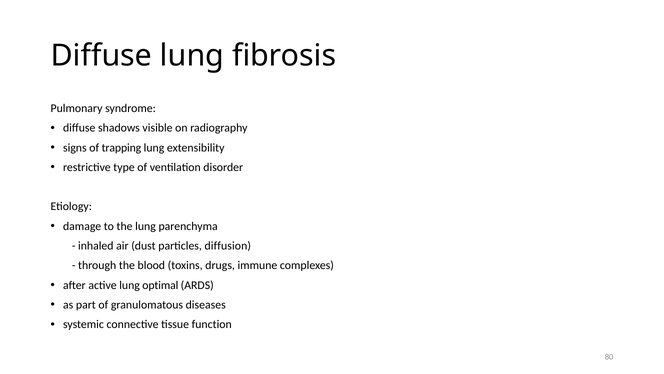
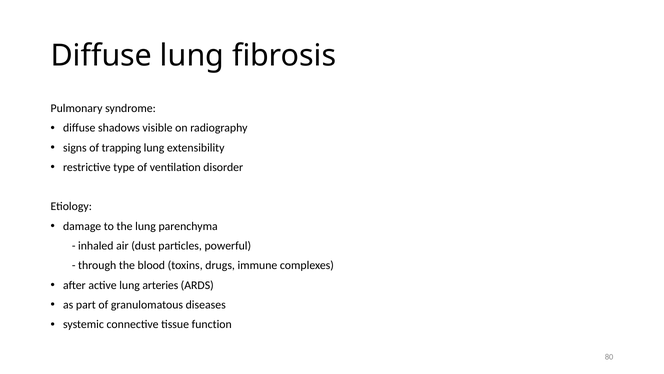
diffusion: diffusion -> powerful (228, 246)
optimal: optimal -> arteries (160, 285)
